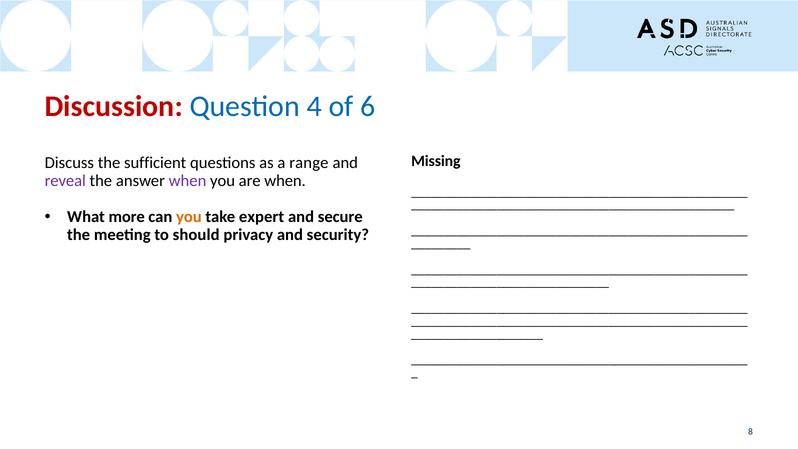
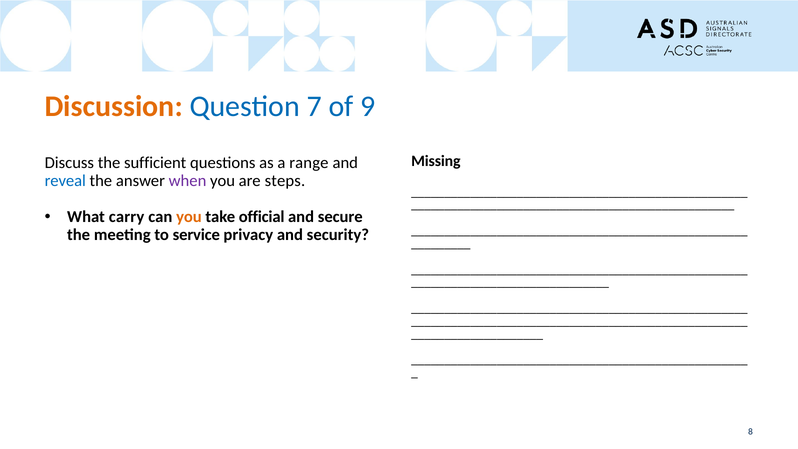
Discussion colour: red -> orange (114, 106)
4: 4 -> 7 (314, 106)
6: 6 -> 9 (368, 106)
reveal colour: purple -> blue (65, 181)
are when: when -> steps (285, 181)
more: more -> carry (127, 217)
expert: expert -> official (262, 217)
should: should -> service (196, 235)
